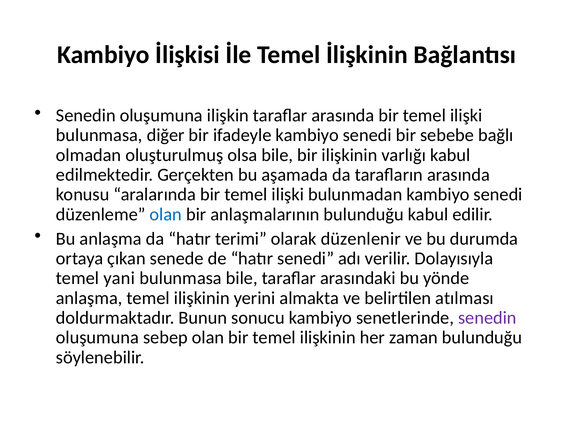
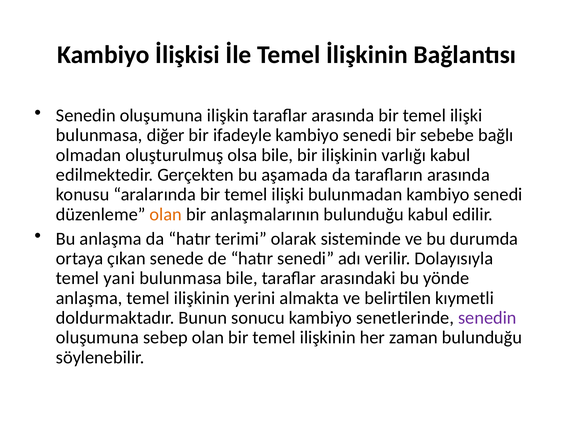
olan colour: blue -> orange (166, 215)
düzenlenir: düzenlenir -> sisteminde (361, 239)
atılması: atılması -> kıymetli (465, 298)
